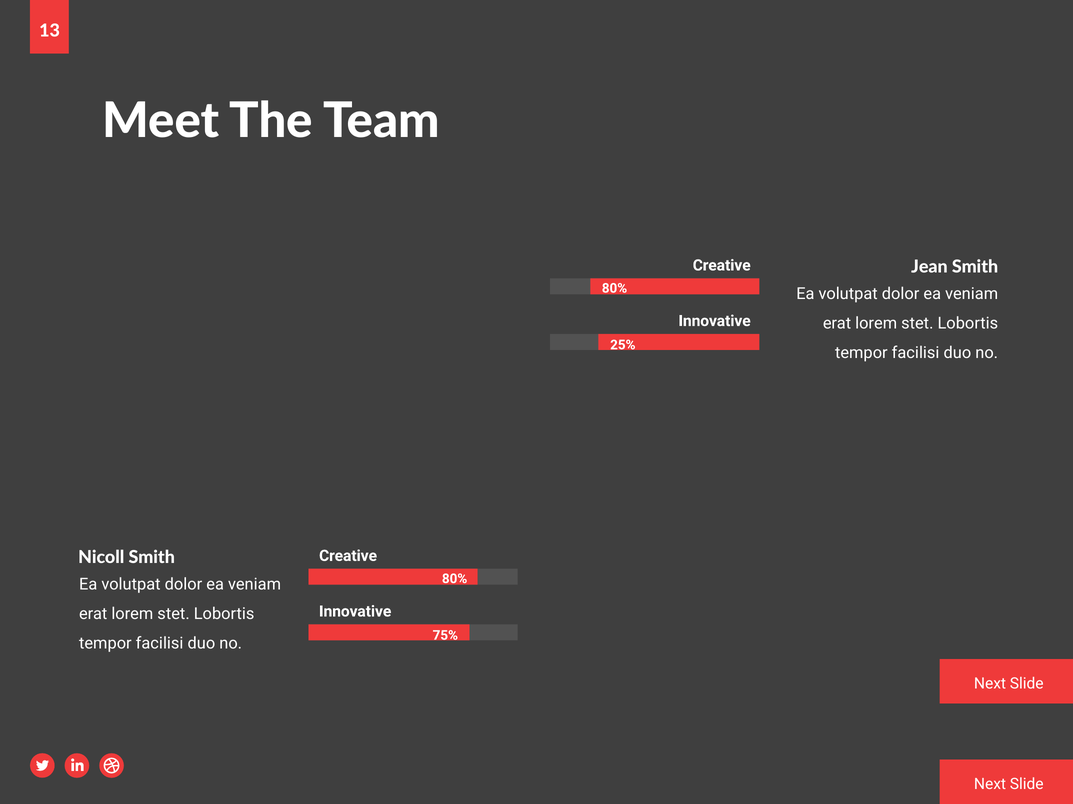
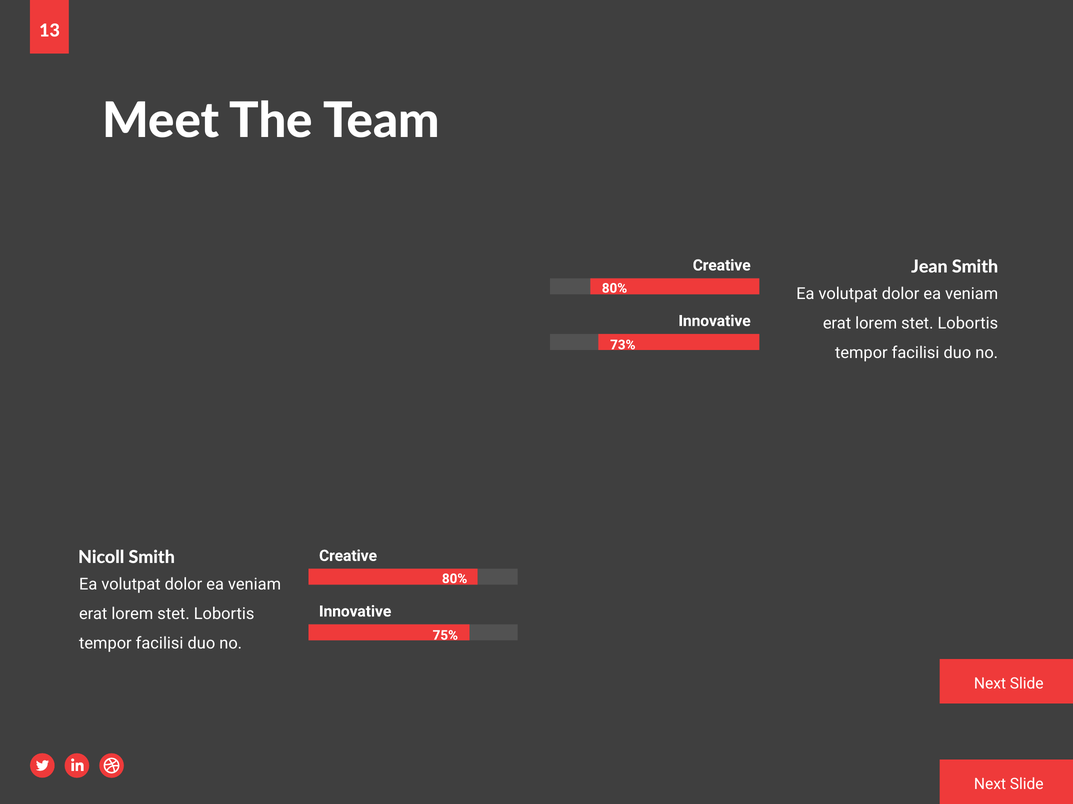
25%: 25% -> 73% (623, 345)
